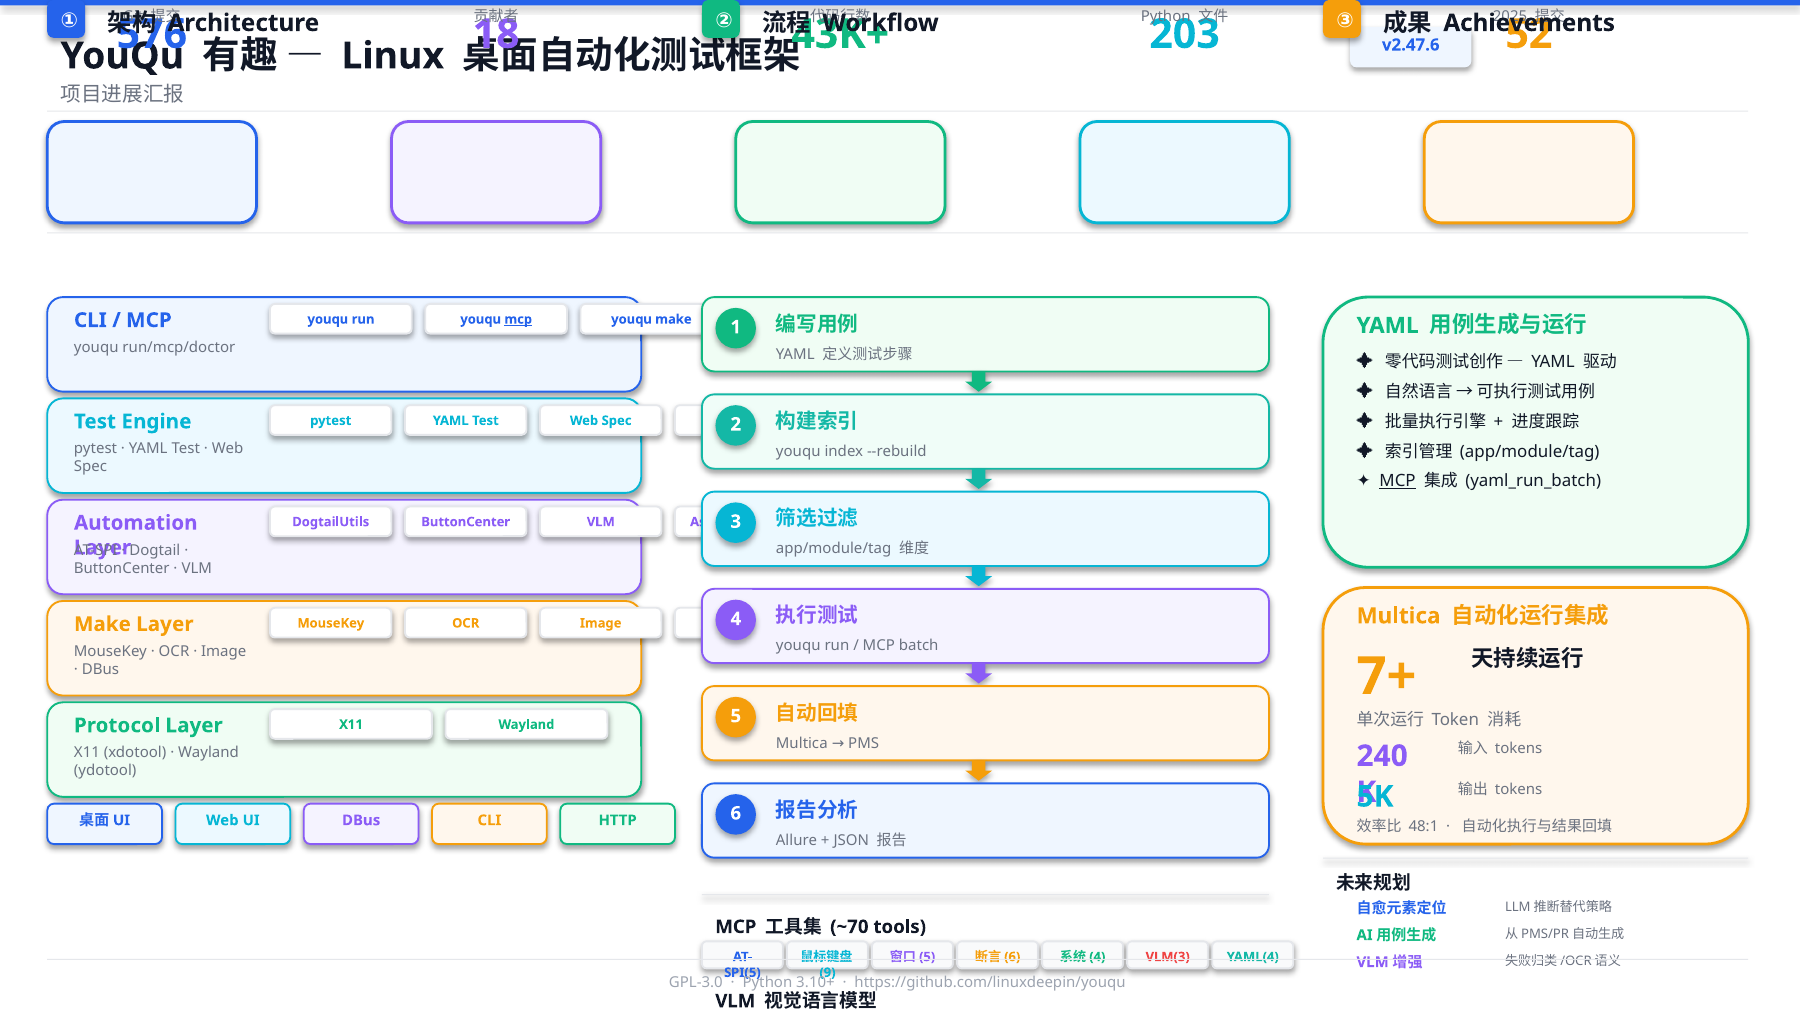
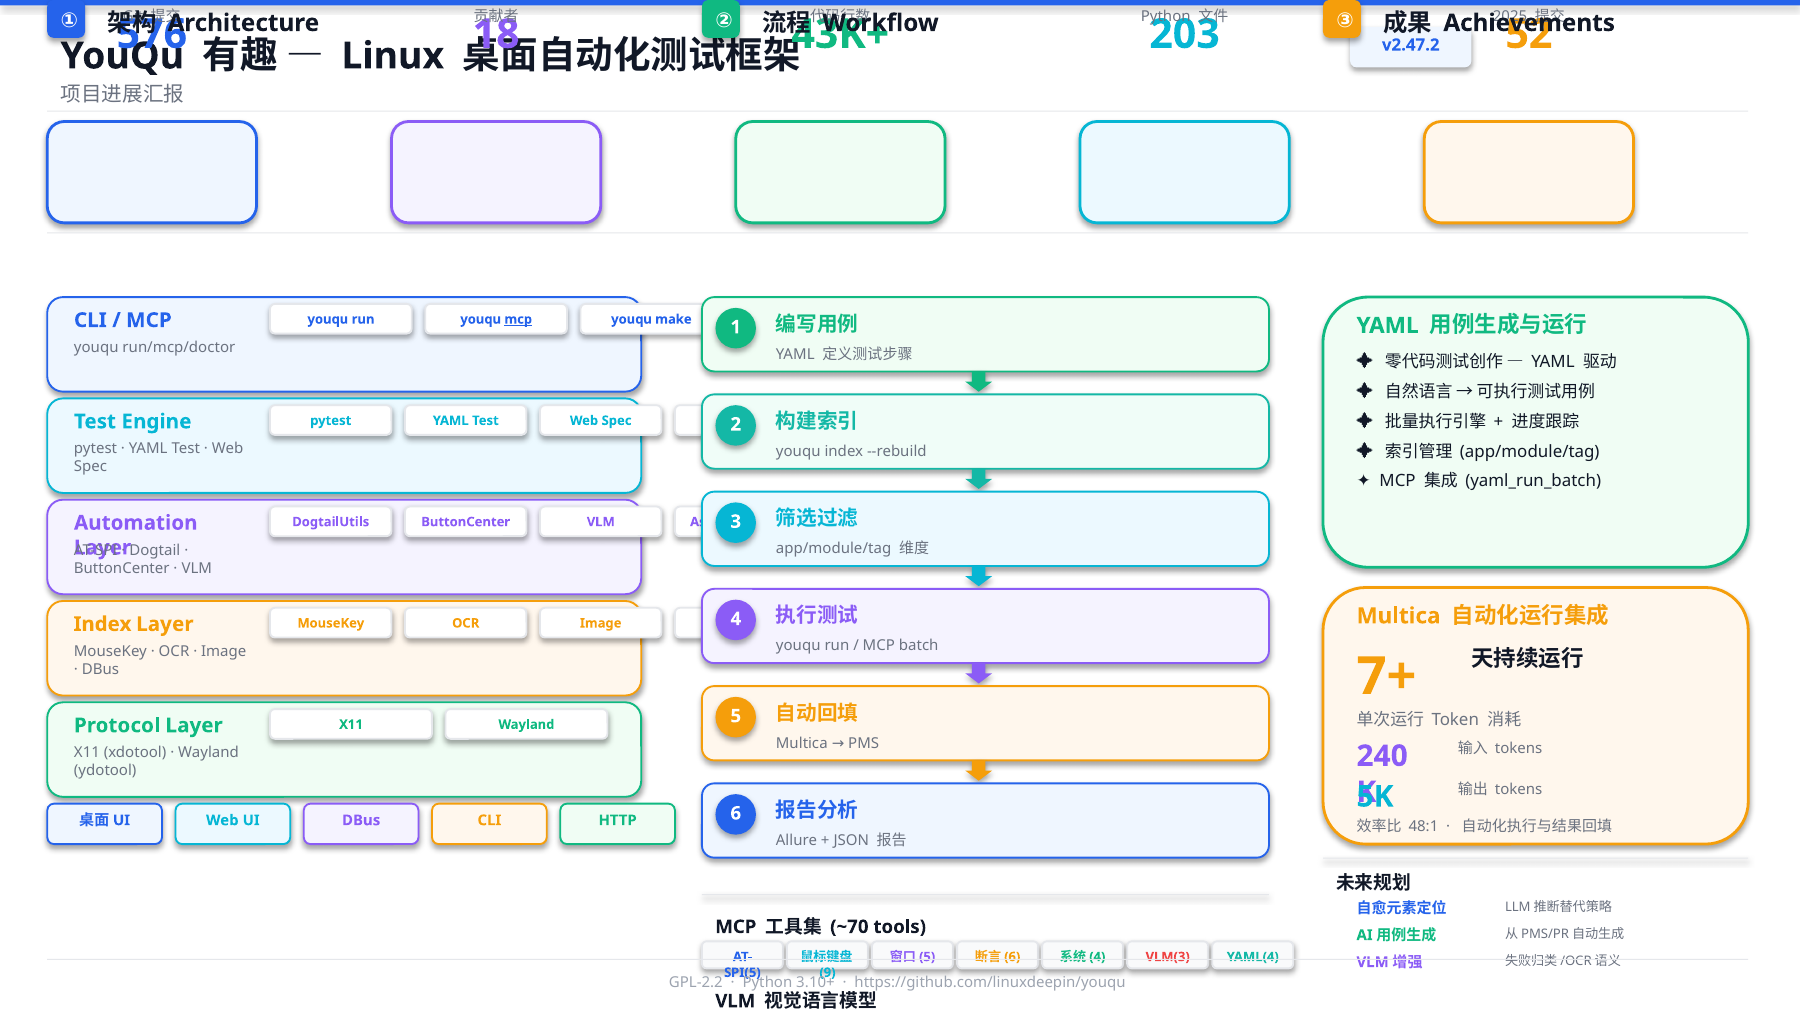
v2.47.6: v2.47.6 -> v2.47.2 (1411, 45)
MCP underline: present -> none (1398, 481)
Make: Make -> Index (103, 624)
GPL-3.0: GPL-3.0 -> GPL-2.2 (696, 982)
